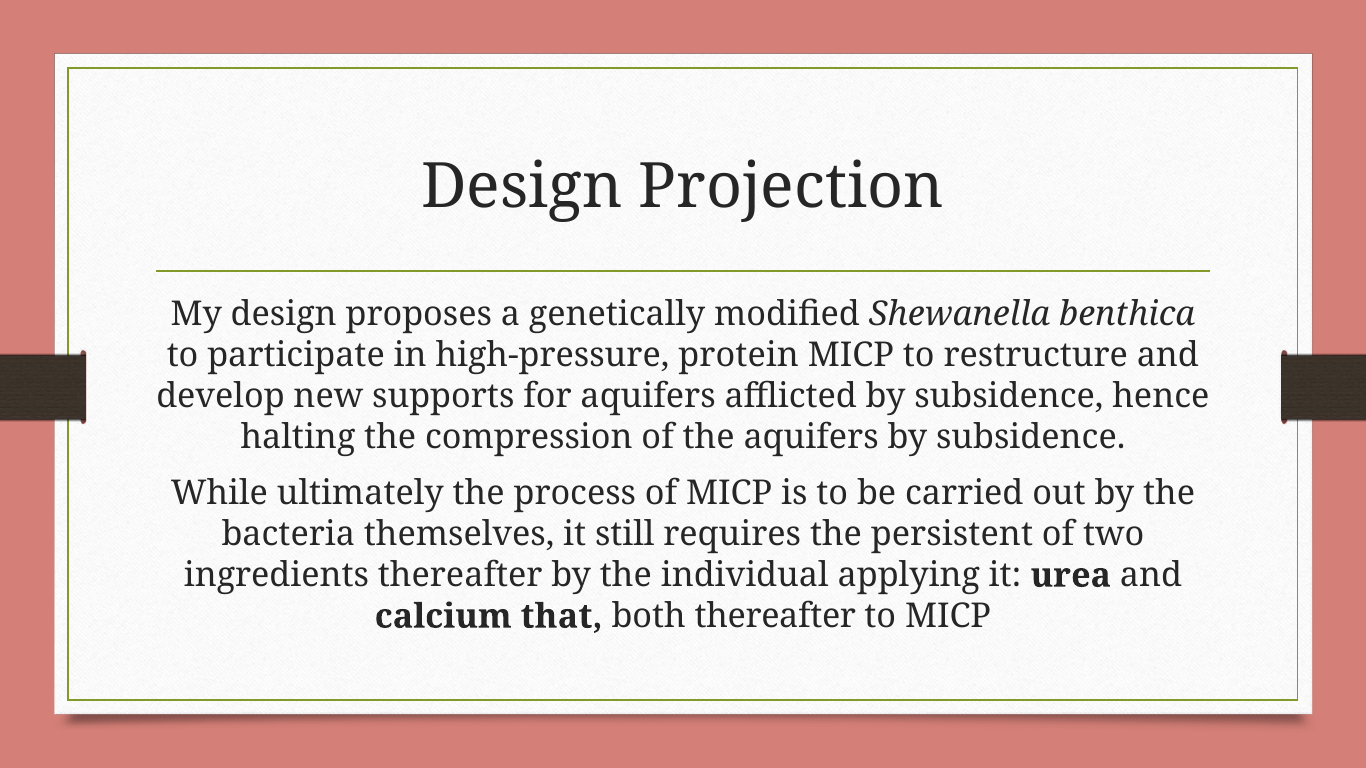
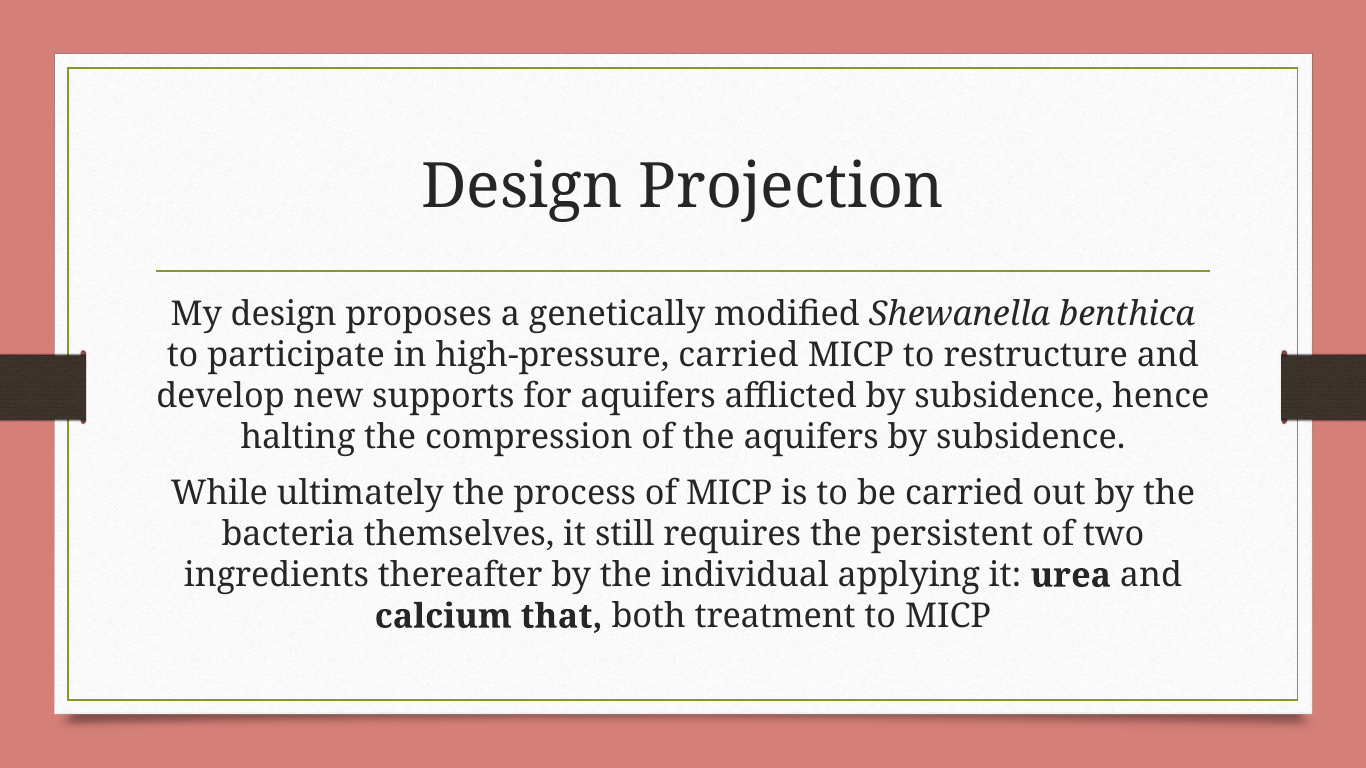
high-pressure protein: protein -> carried (739, 355)
both thereafter: thereafter -> treatment (775, 617)
